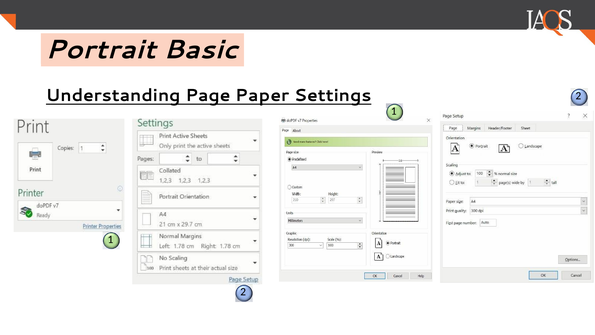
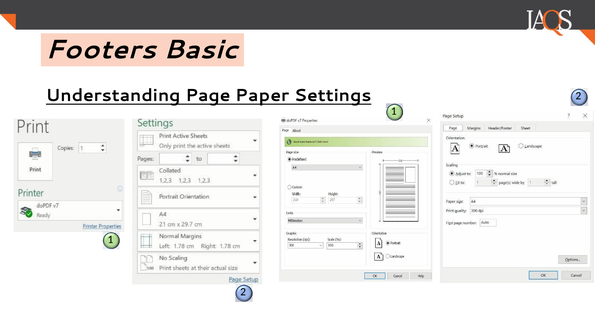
Portrait: Portrait -> Footers (101, 50)
